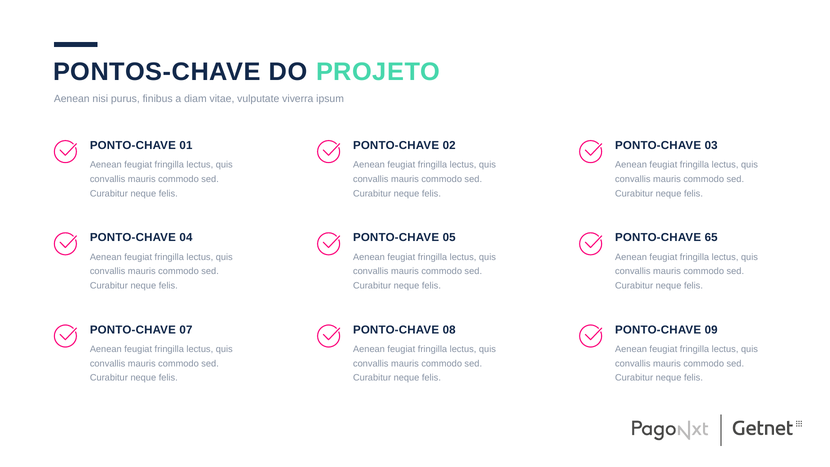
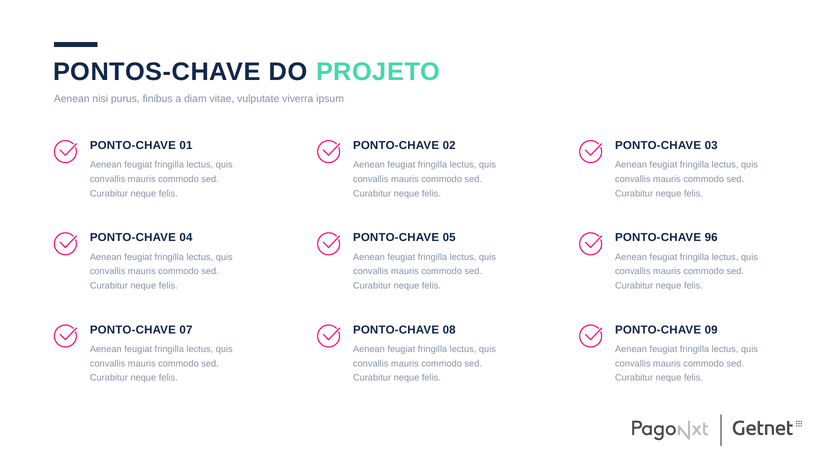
65: 65 -> 96 (711, 238)
